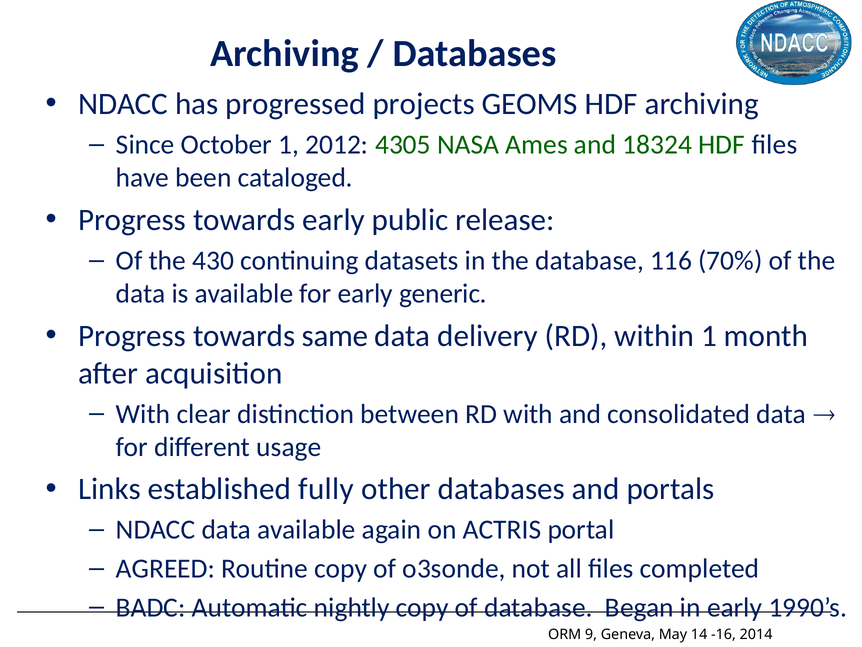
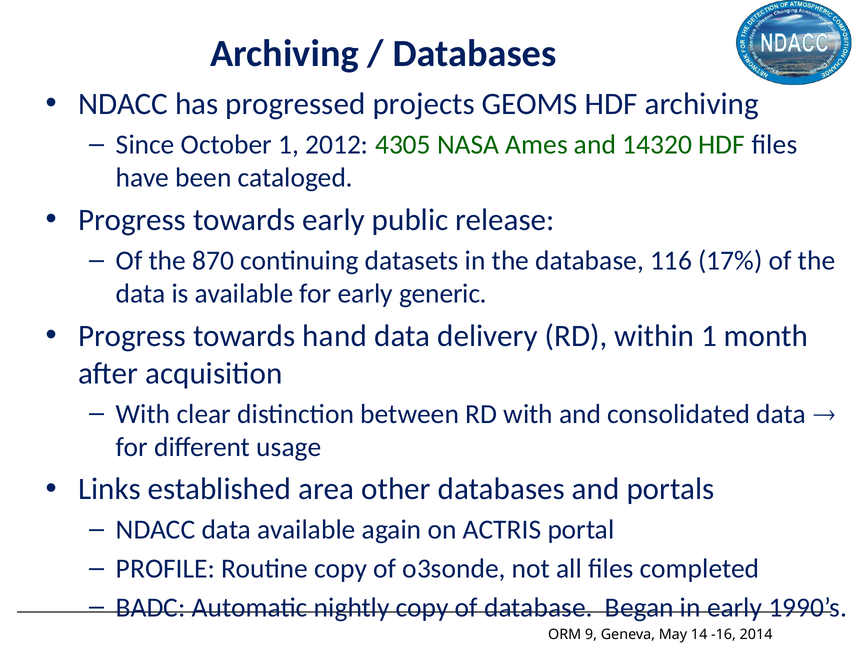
18324: 18324 -> 14320 (657, 145)
430: 430 -> 870 (213, 261)
70%: 70% -> 17% (730, 261)
same: same -> hand (335, 336)
fully: fully -> area (326, 489)
AGREED: AGREED -> PROFILE (165, 568)
